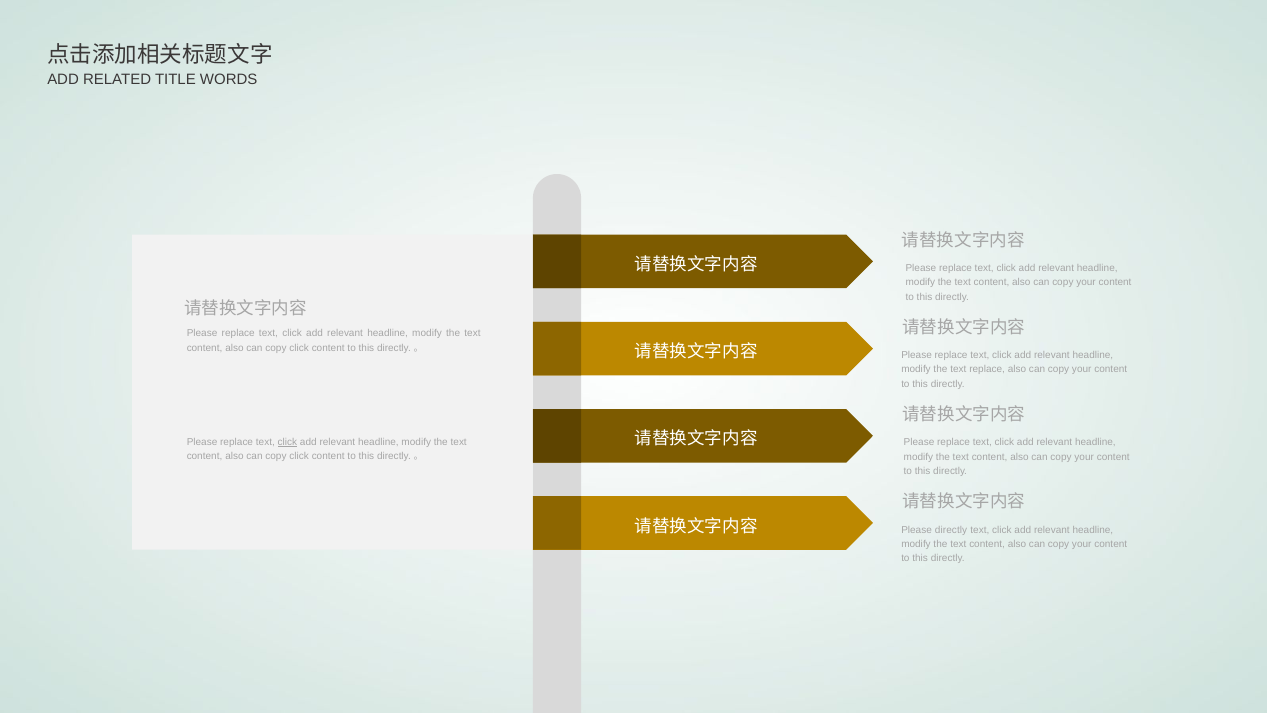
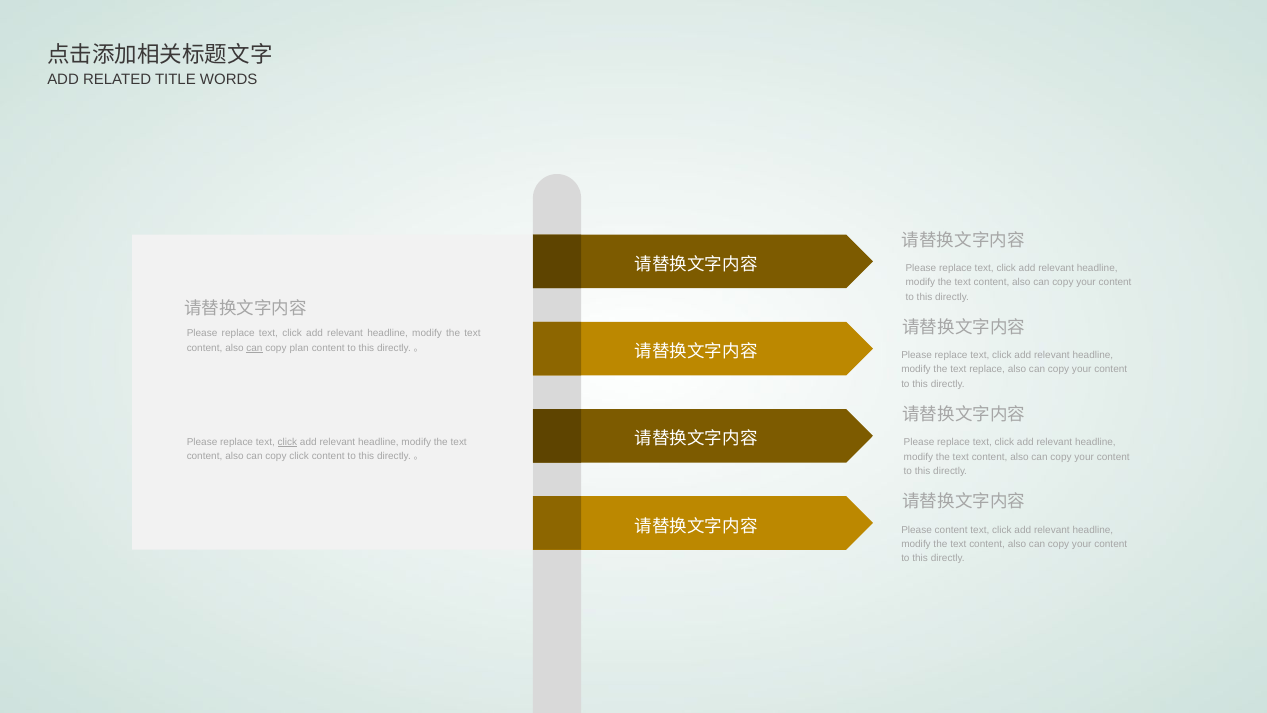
can underline: none -> present (254, 348)
click: click -> plan (299, 348)
Please directly: directly -> content (951, 529)
